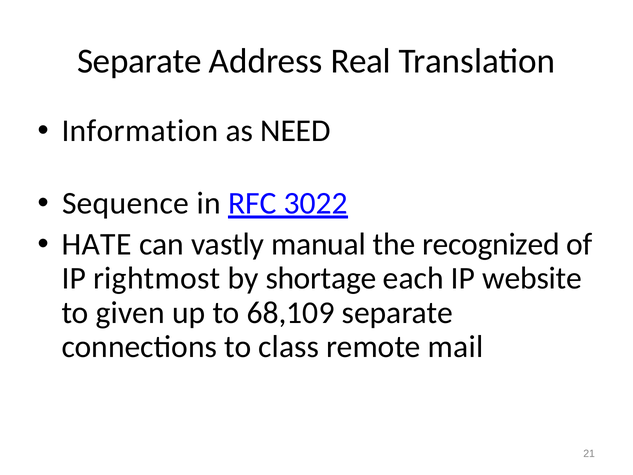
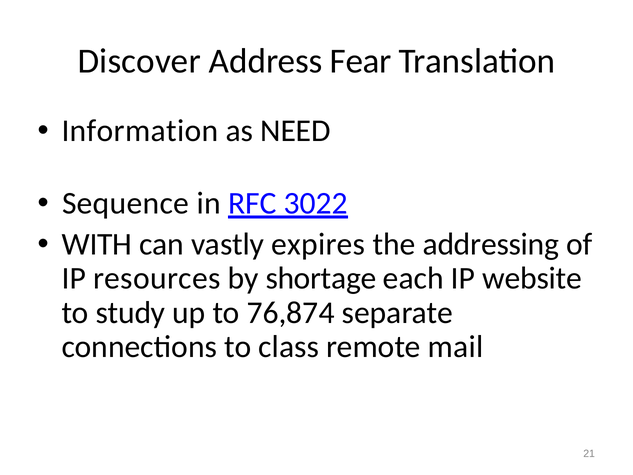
Separate: Separate -> Discover (139, 61)
Real: Real -> Fear (361, 61)
HATE: HATE -> WITH (97, 244)
manual: manual -> expires (318, 244)
recognized: recognized -> addressing (491, 244)
rightmost: rightmost -> resources (157, 278)
given: given -> study (131, 312)
68,109: 68,109 -> 76,874 (291, 312)
